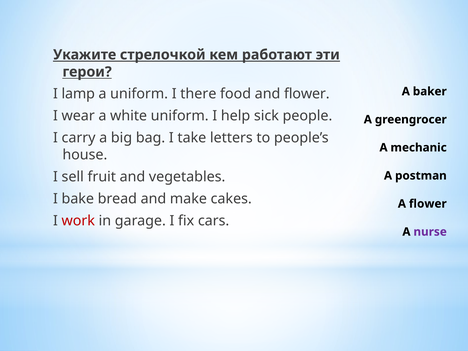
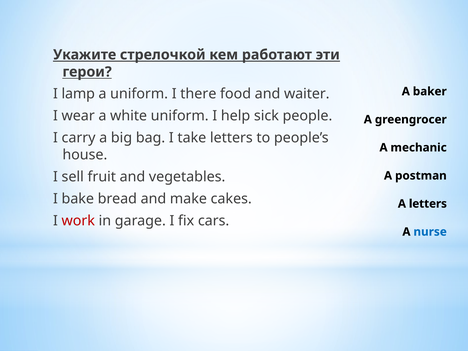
and flower: flower -> waiter (307, 94)
A flower: flower -> letters (428, 204)
nurse colour: purple -> blue (430, 232)
